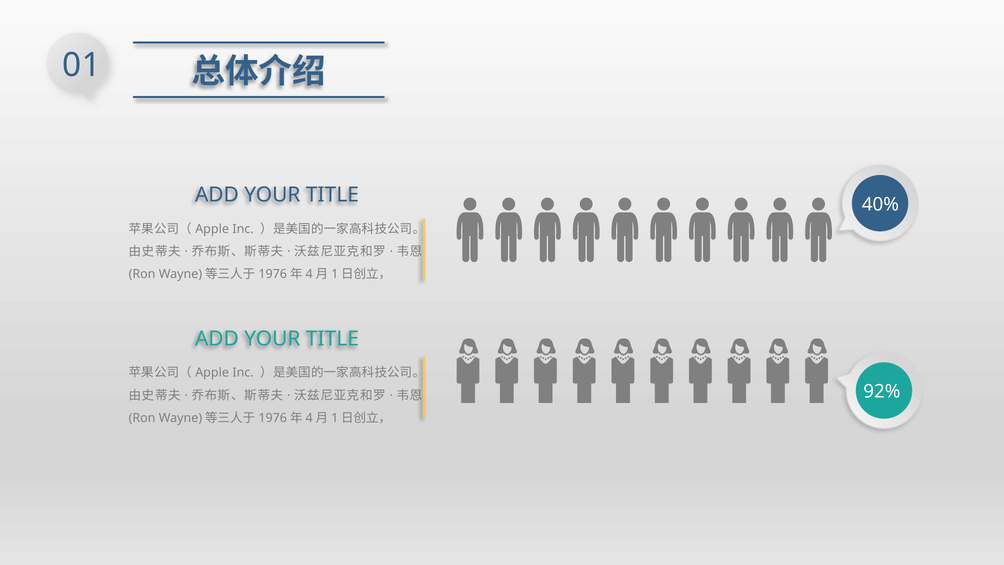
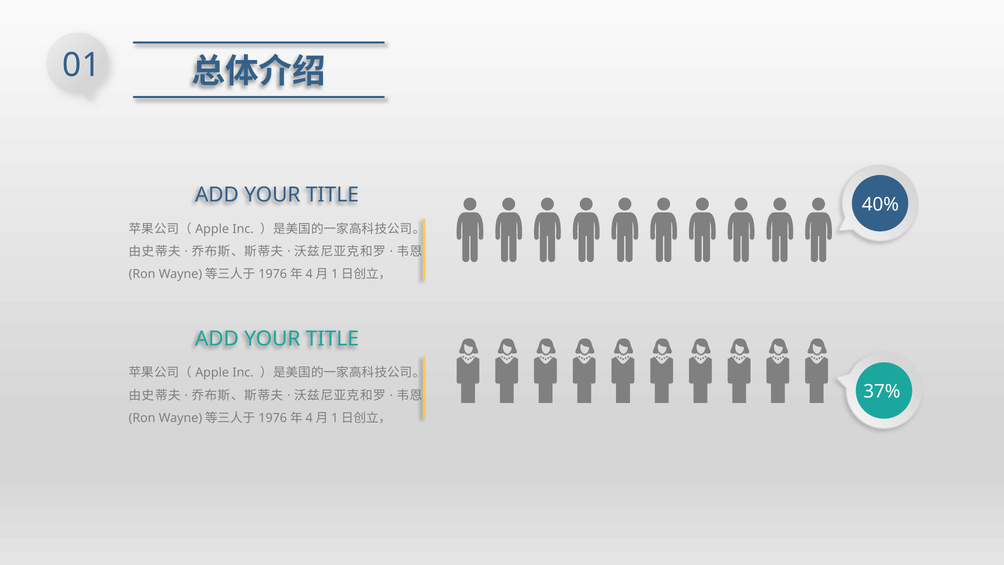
92%: 92% -> 37% (882, 391)
